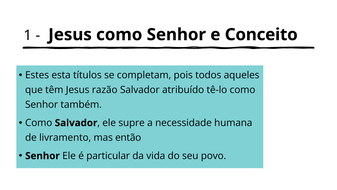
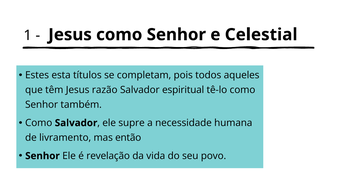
Conceito: Conceito -> Celestial (261, 35)
atribuído: atribuído -> espiritual (183, 90)
particular: particular -> revelação (108, 156)
